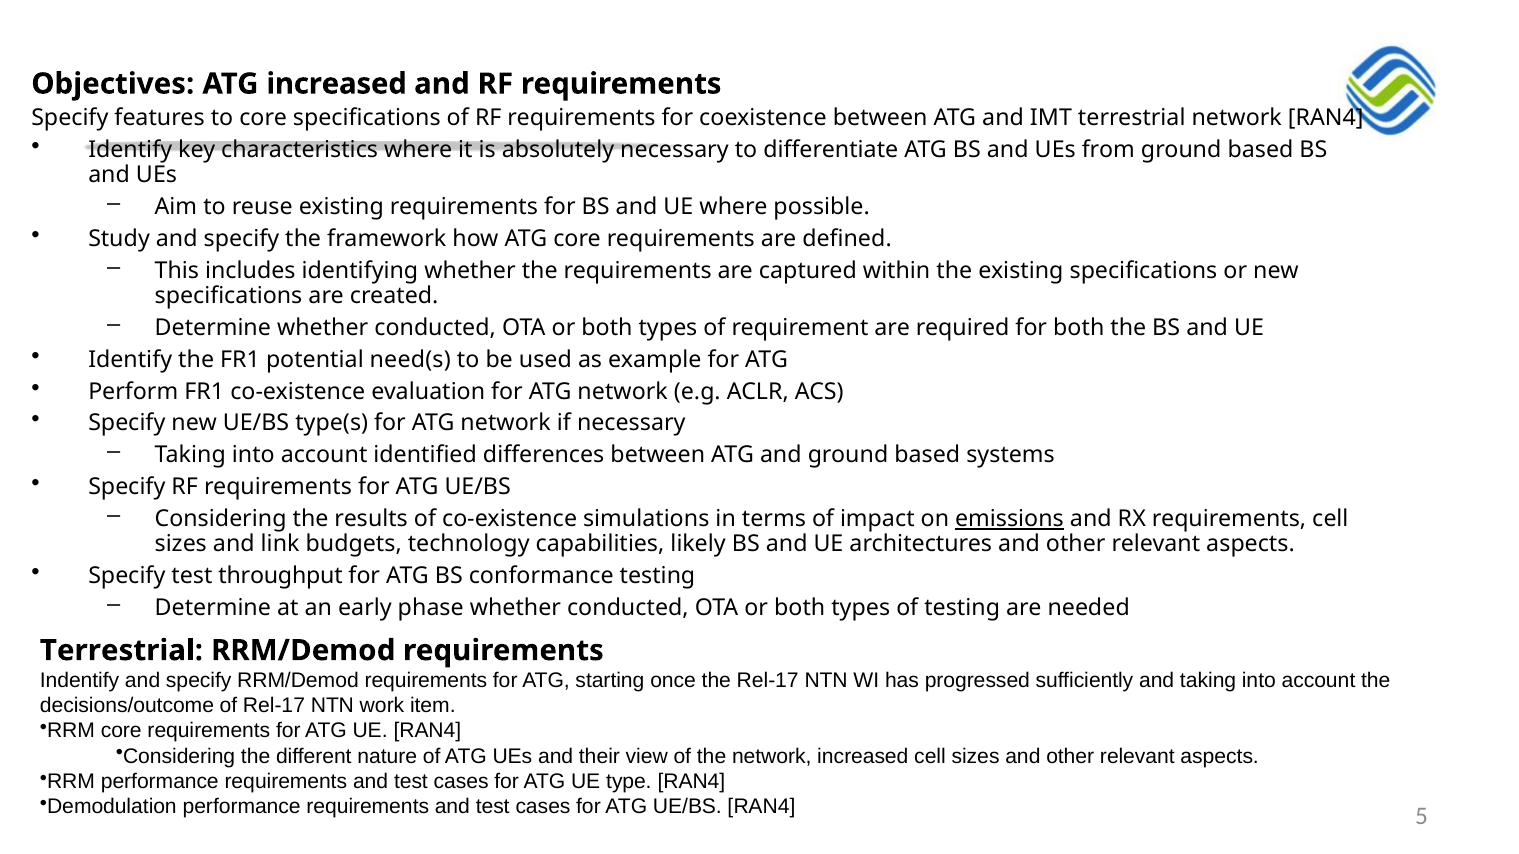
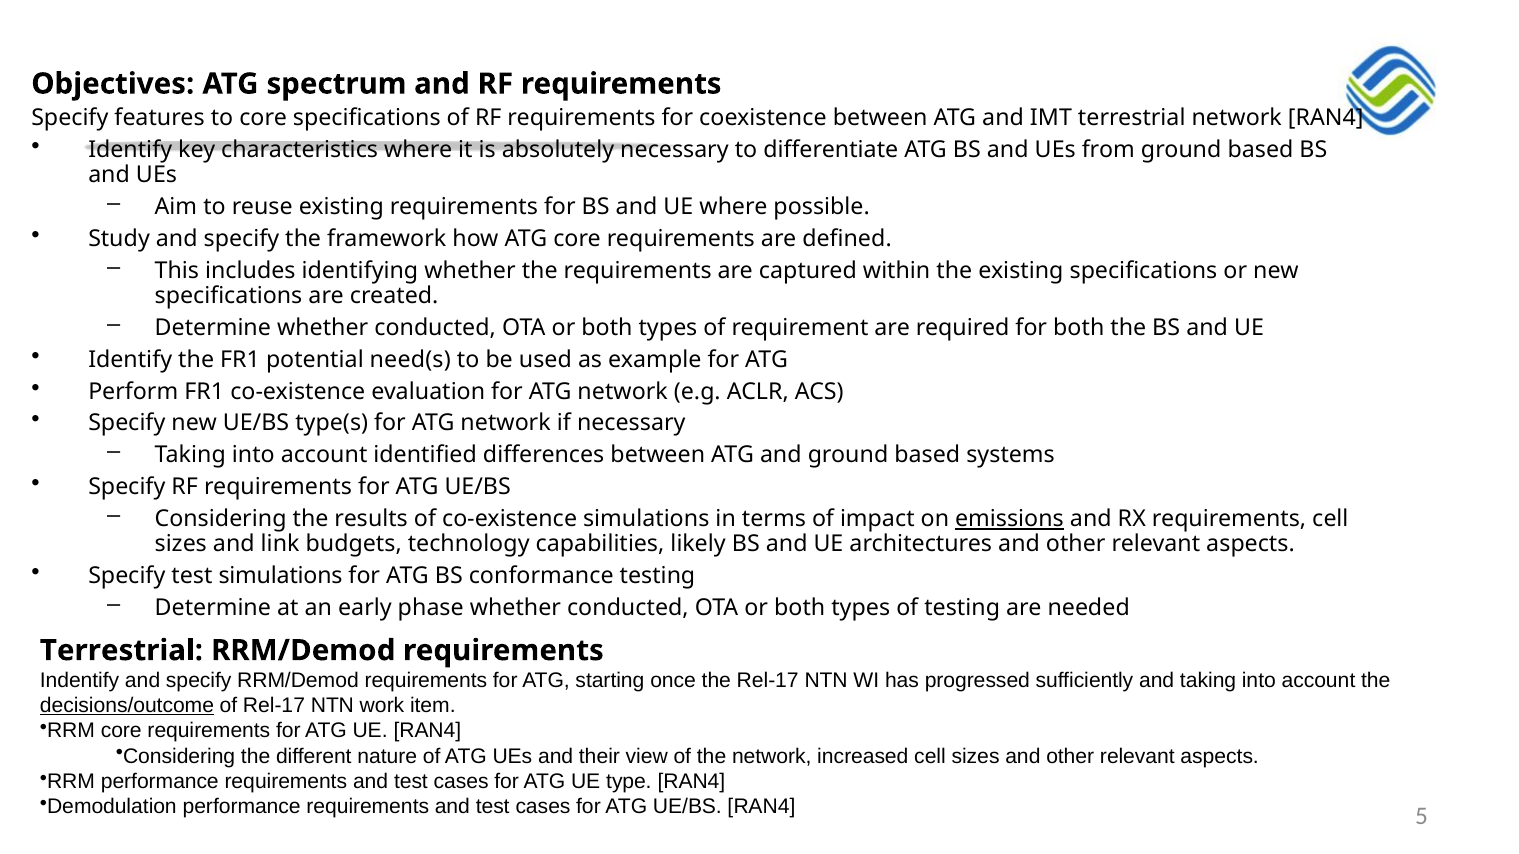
ATG increased: increased -> spectrum (336, 84)
test throughput: throughput -> simulations (281, 576)
decisions/outcome underline: none -> present (127, 706)
